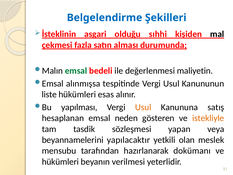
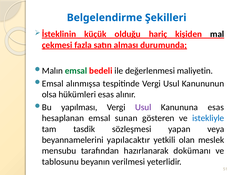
asgari: asgari -> küçük (95, 34)
sıhhi: sıhhi -> hariç (158, 34)
liste: liste -> olsa (49, 94)
Usul colour: orange -> purple (143, 107)
Kanununa satış: satış -> esas (216, 107)
neden: neden -> sunan (126, 118)
istekliyle colour: orange -> blue (208, 118)
hükümleri: hükümleri -> tablosunu (60, 162)
